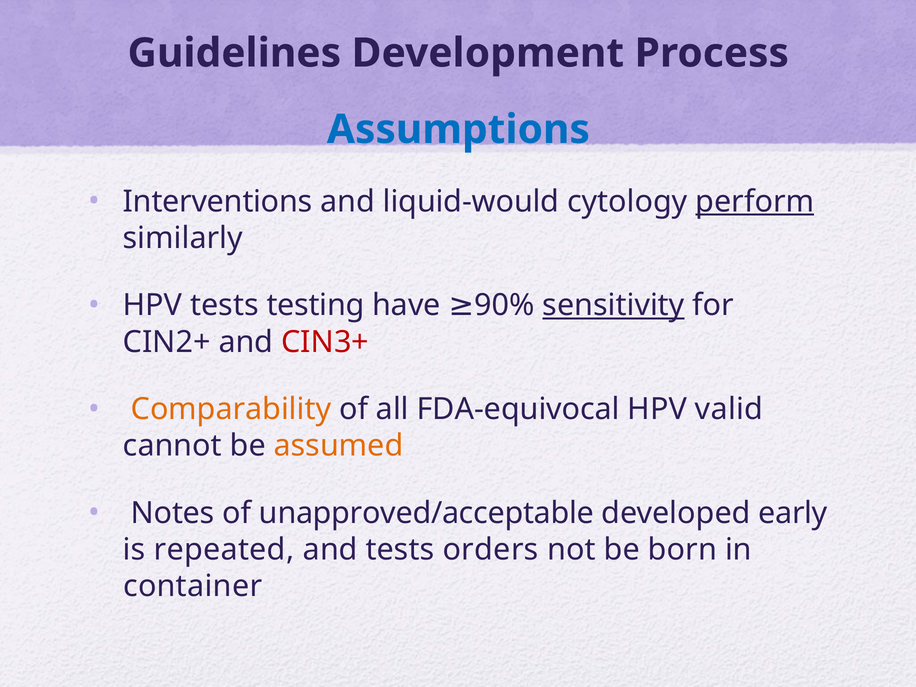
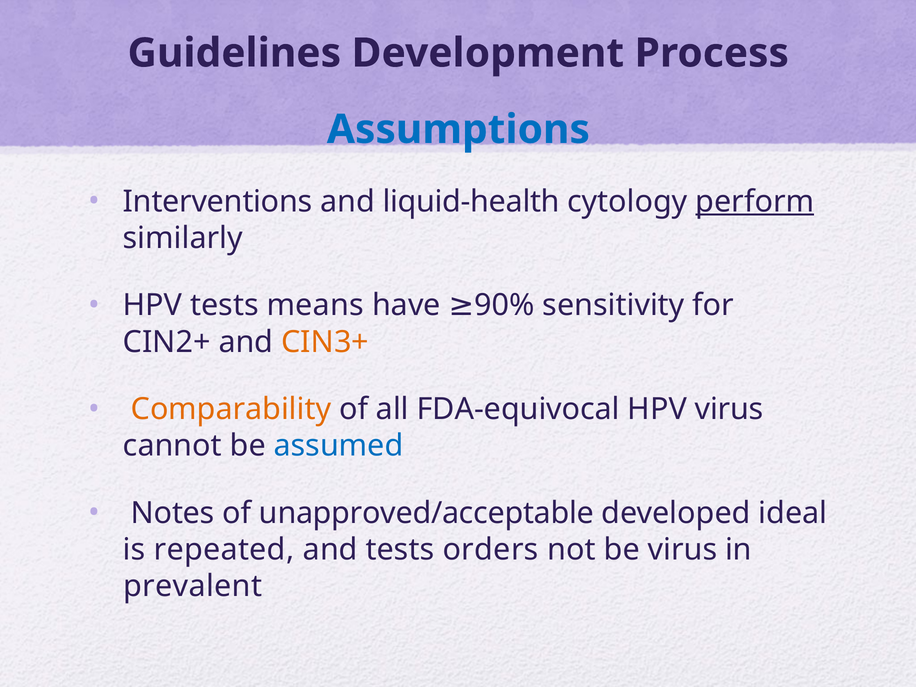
liquid-would: liquid-would -> liquid-health (471, 202)
testing: testing -> means (315, 305)
sensitivity underline: present -> none (613, 305)
CIN3+ colour: red -> orange (325, 342)
HPV valid: valid -> virus (729, 409)
assumed colour: orange -> blue (339, 446)
early: early -> ideal (793, 513)
be born: born -> virus (682, 550)
container: container -> prevalent (193, 586)
